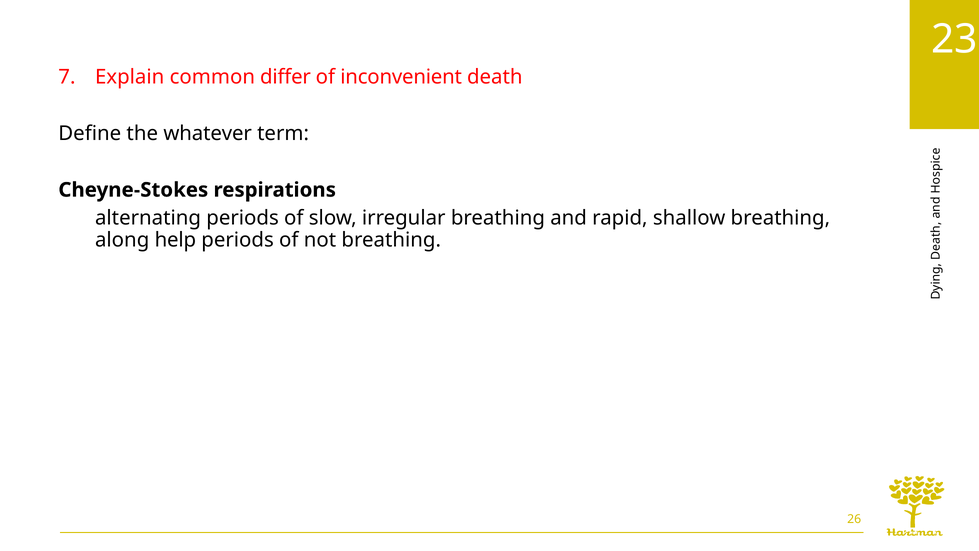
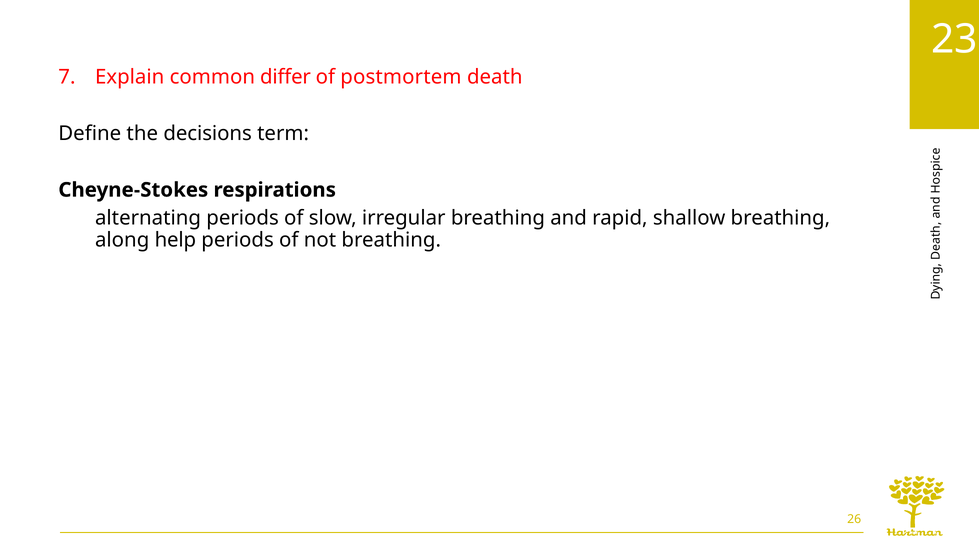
inconvenient: inconvenient -> postmortem (401, 77)
whatever: whatever -> decisions (208, 134)
